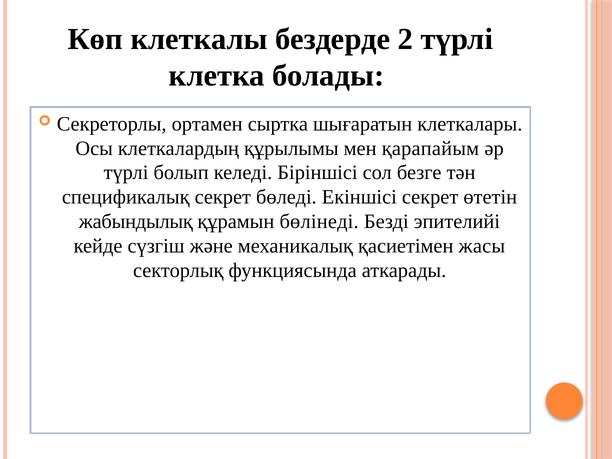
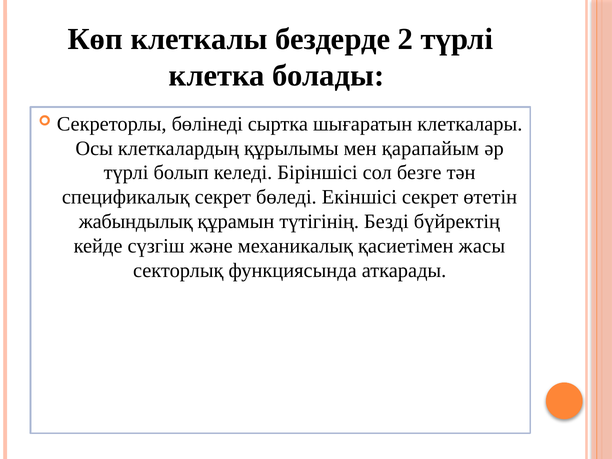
ортамен: ортамен -> бөлінеді (207, 124)
бөлінеді: бөлінеді -> түтігінің (319, 222)
эпителийі: эпителийі -> бүйректің (457, 222)
